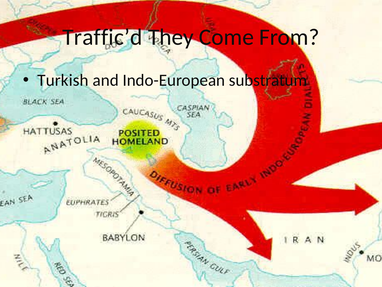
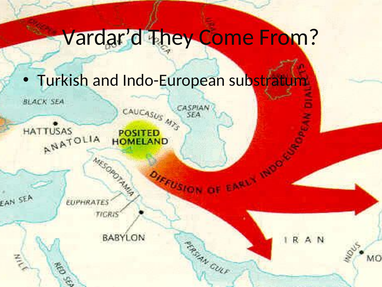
Traffic’d: Traffic’d -> Vardar’d (103, 37)
